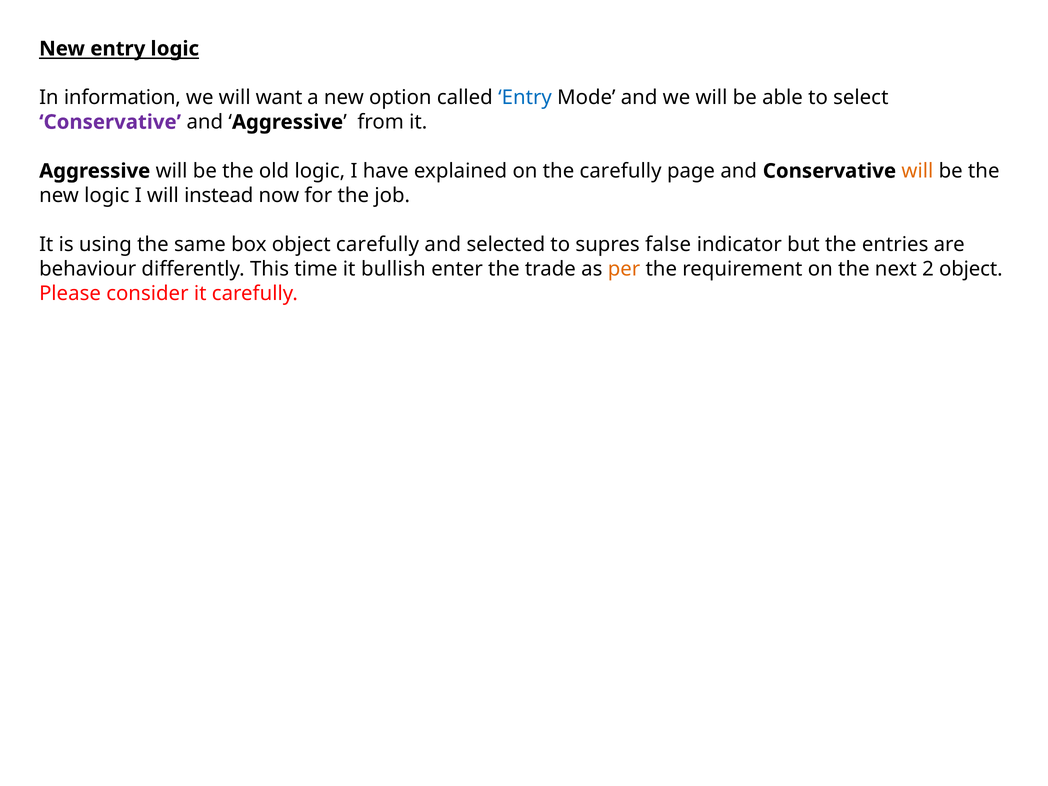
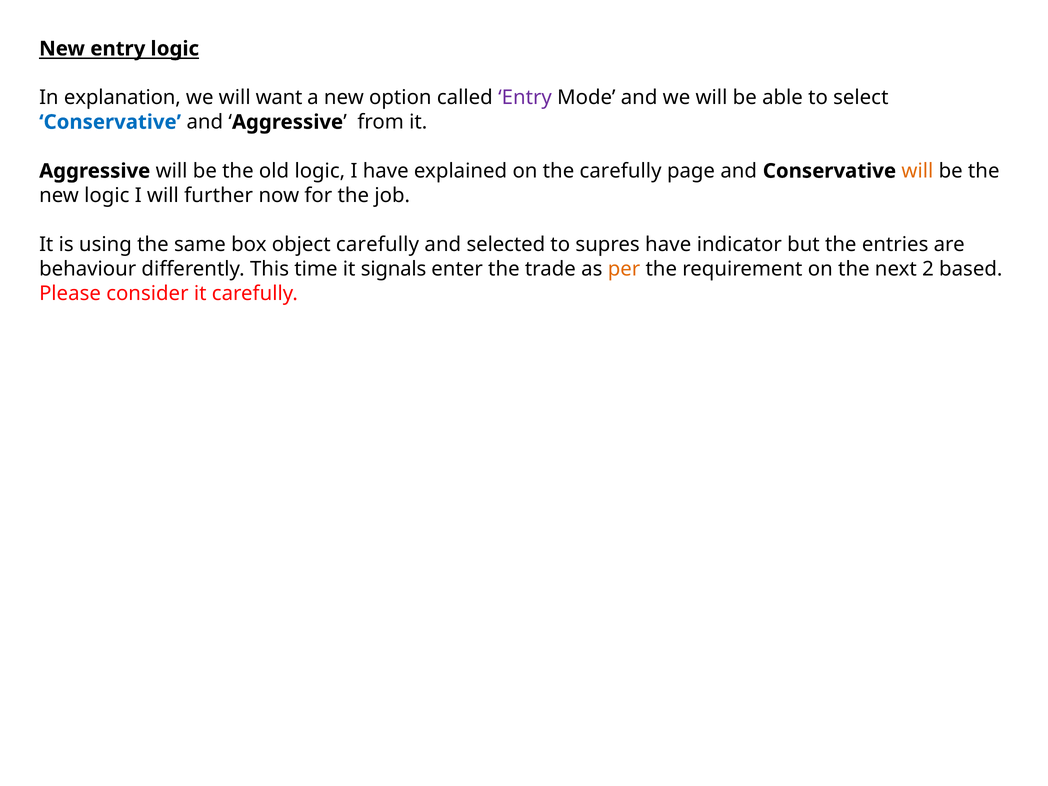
information: information -> explanation (122, 98)
Entry colour: blue -> purple (525, 98)
Conservative colour: purple -> blue (110, 122)
instead: instead -> further (219, 195)
supres false: false -> have (668, 244)
bullish: bullish -> signals (394, 269)
2 object: object -> based (971, 269)
